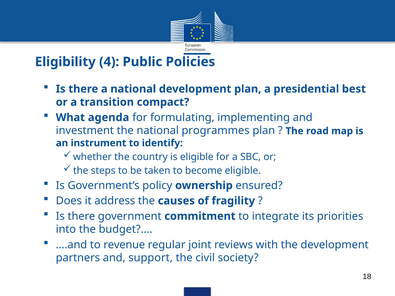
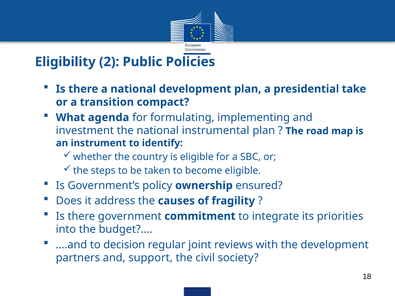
4: 4 -> 2 (109, 62)
best: best -> take (354, 89)
programmes: programmes -> instrumental (216, 131)
revenue: revenue -> decision (124, 245)
